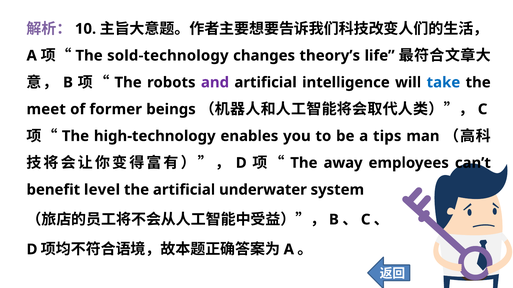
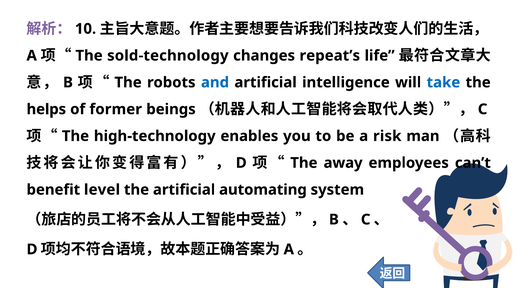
theory’s: theory’s -> repeat’s (330, 56)
and colour: purple -> blue (215, 83)
meet: meet -> helps (46, 109)
tips: tips -> risk (387, 136)
underwater: underwater -> automating (263, 190)
